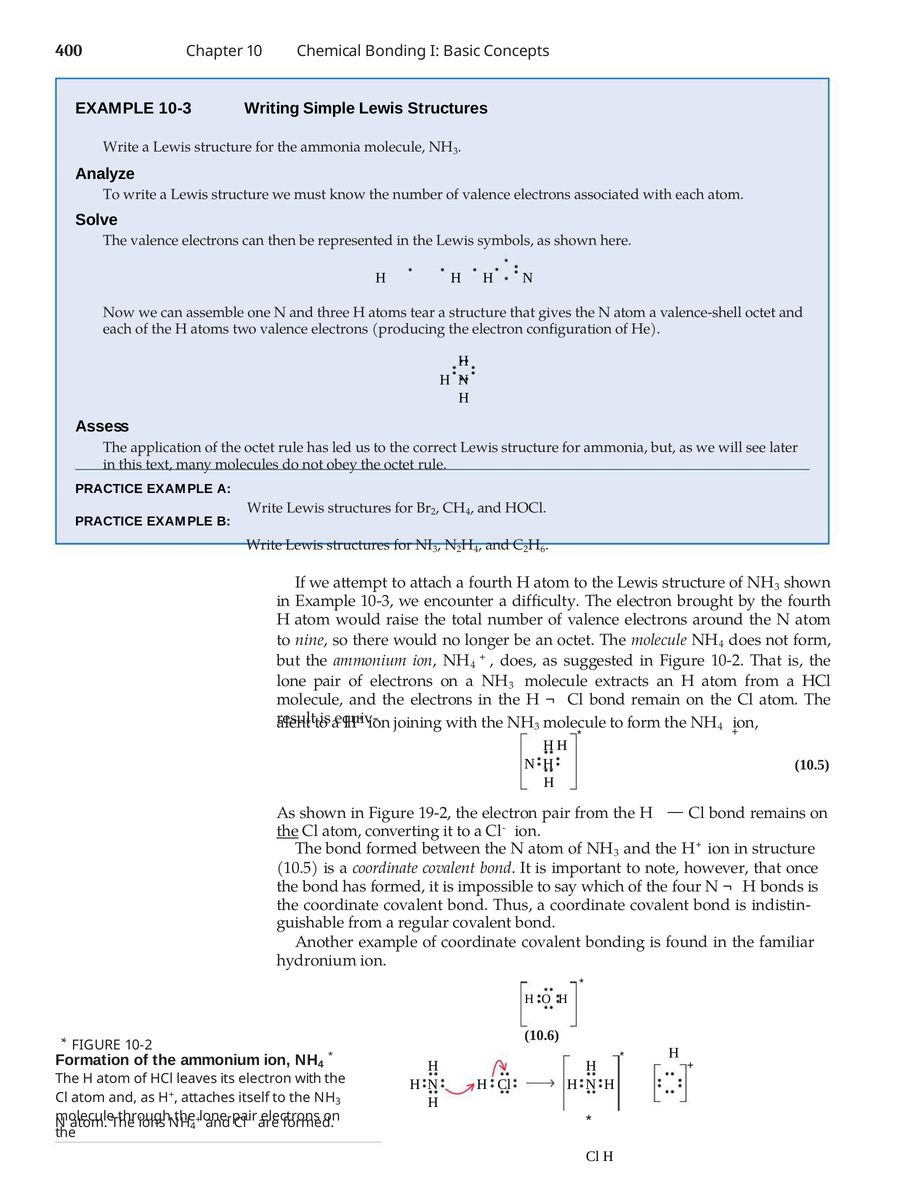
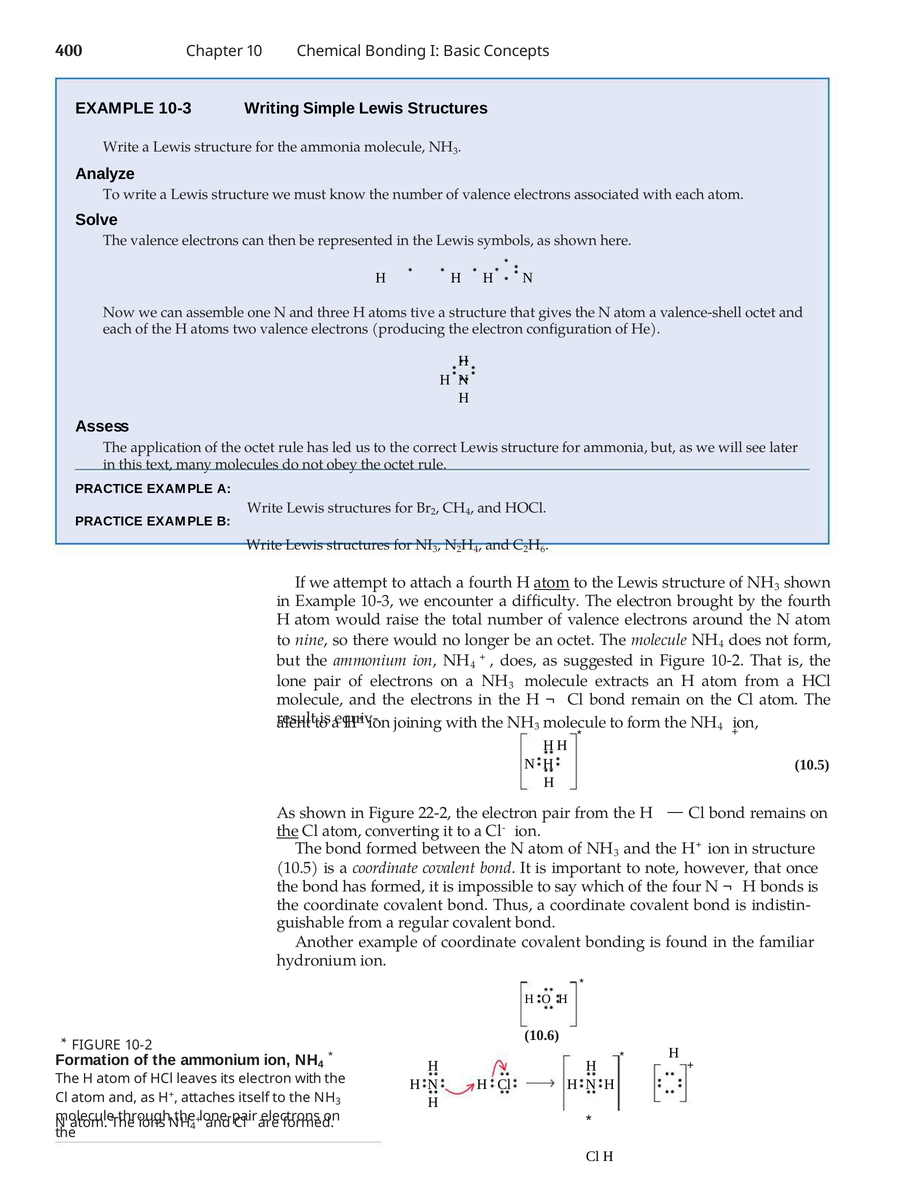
tear: tear -> tive (423, 312)
atom underline: none -> present (552, 582)
19-2: 19-2 -> 22-2 (435, 812)
